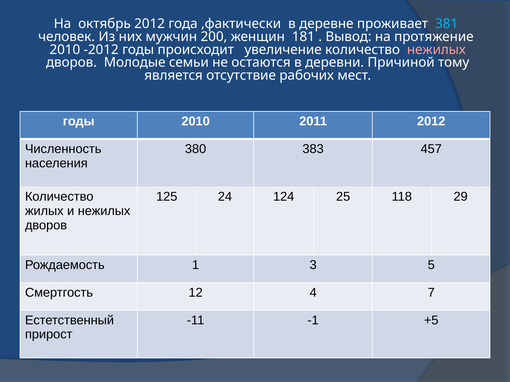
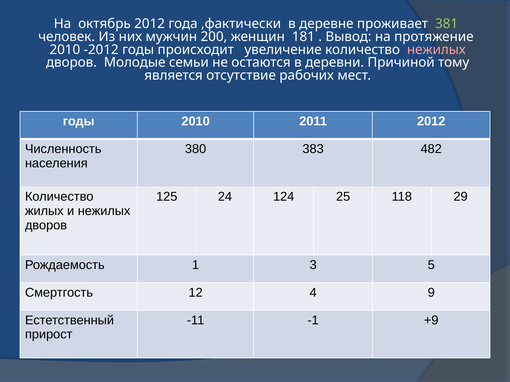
381 colour: light blue -> light green (447, 24)
457: 457 -> 482 (431, 149)
7: 7 -> 9 (431, 293)
+5: +5 -> +9 (431, 321)
